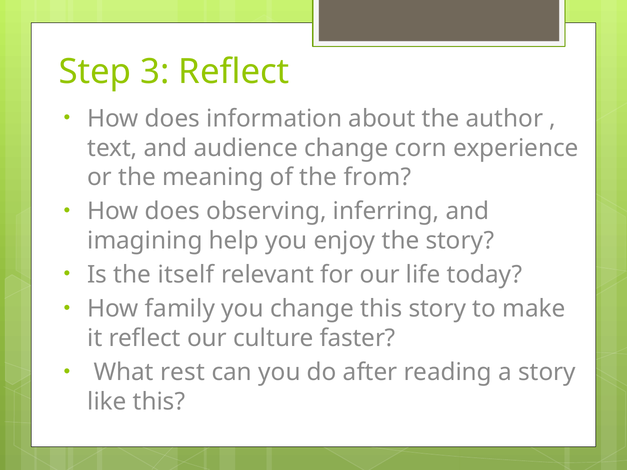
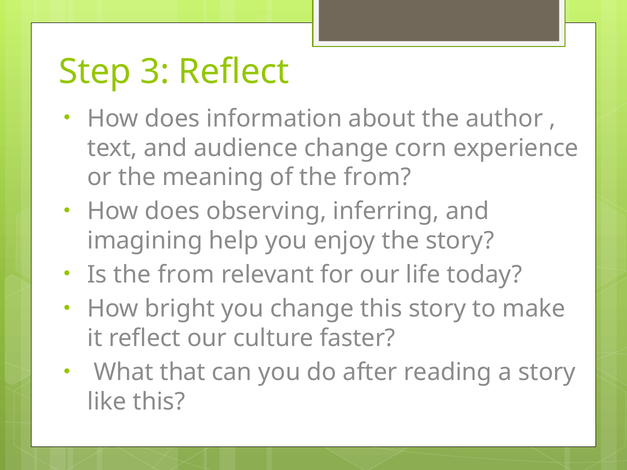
Is the itself: itself -> from (186, 275)
family: family -> bright (180, 309)
rest: rest -> that (183, 373)
